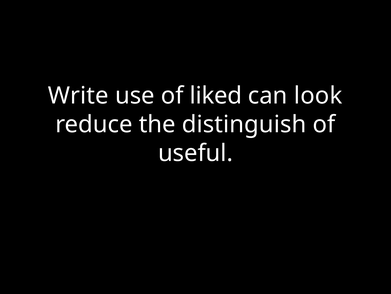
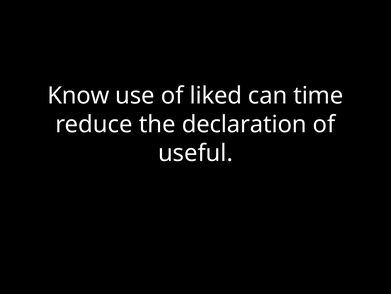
Write: Write -> Know (78, 96)
look: look -> time (318, 96)
distinguish: distinguish -> declaration (244, 124)
